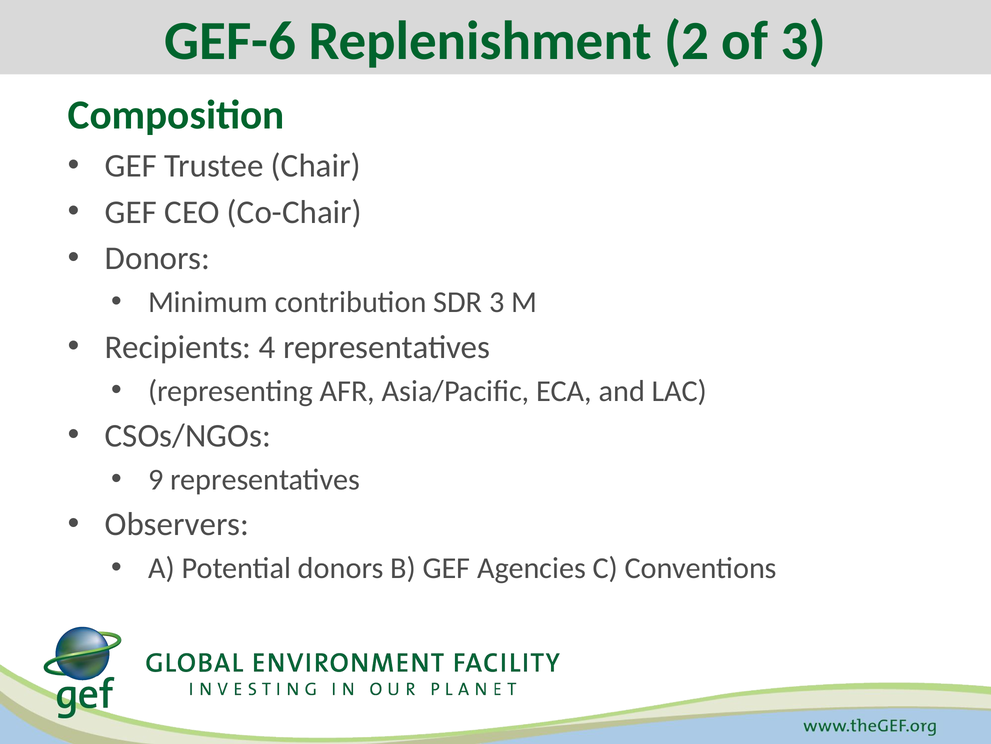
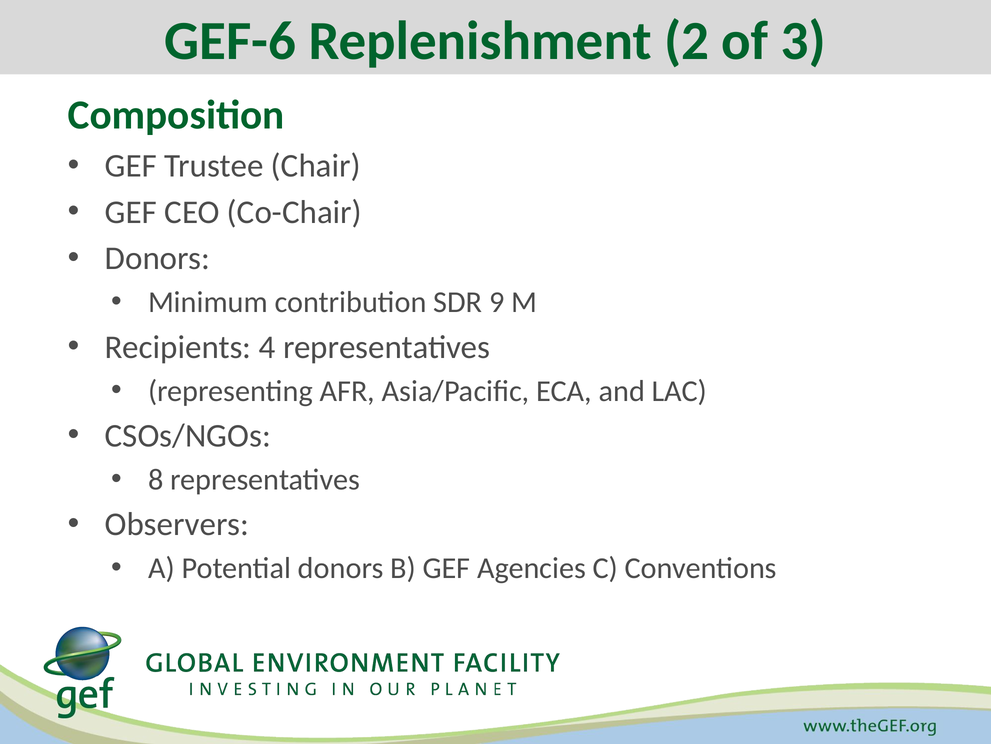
SDR 3: 3 -> 9 (497, 302)
9: 9 -> 8 (156, 479)
